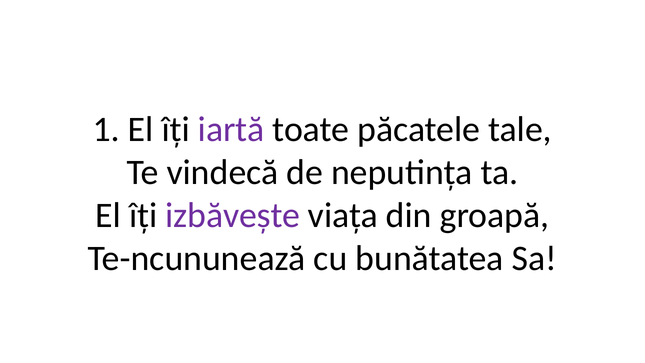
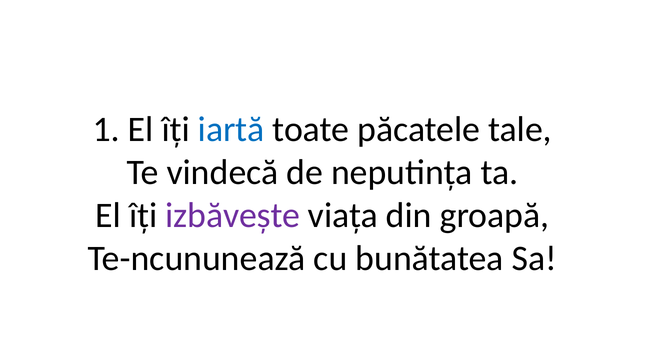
iartă colour: purple -> blue (231, 129)
